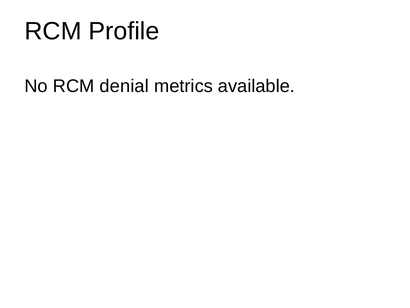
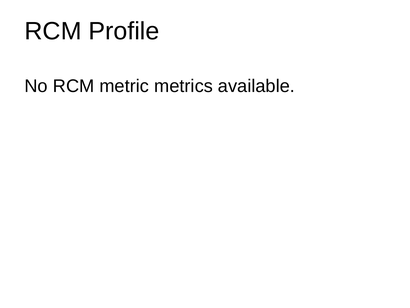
denial: denial -> metric (124, 86)
